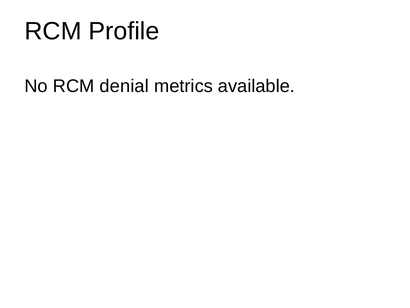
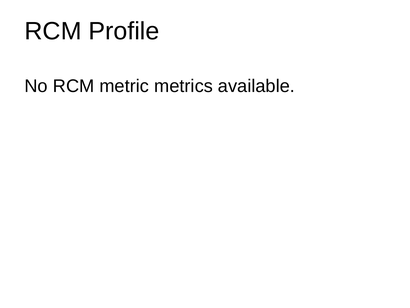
denial: denial -> metric (124, 86)
